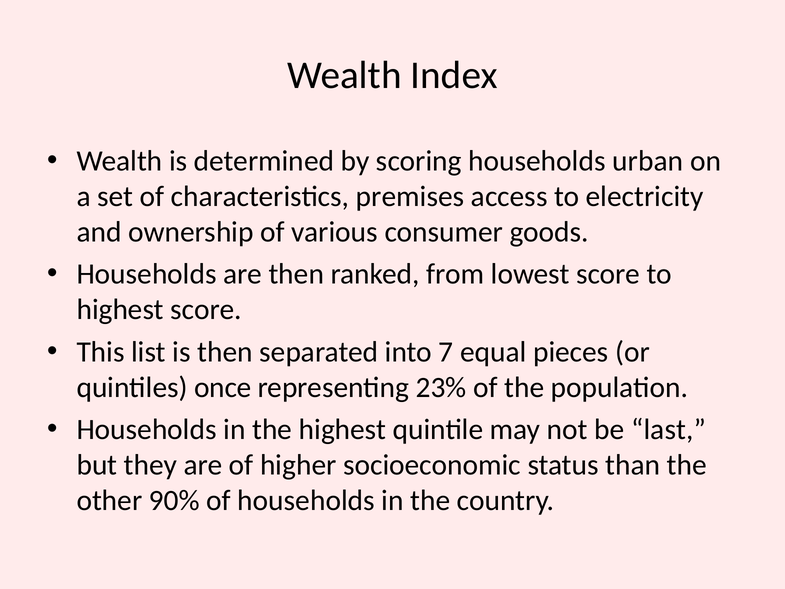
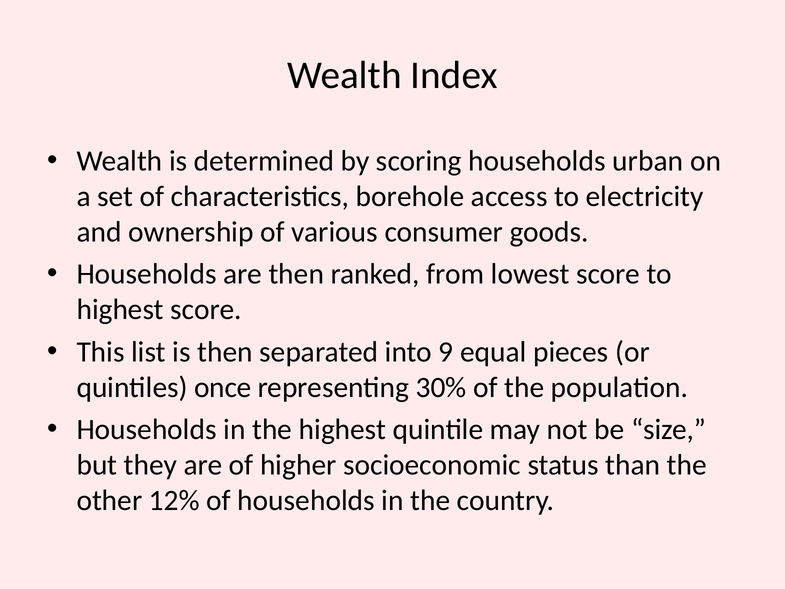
premises: premises -> borehole (410, 196)
7: 7 -> 9 (446, 352)
23%: 23% -> 30% (441, 387)
last: last -> size (669, 429)
90%: 90% -> 12% (174, 500)
